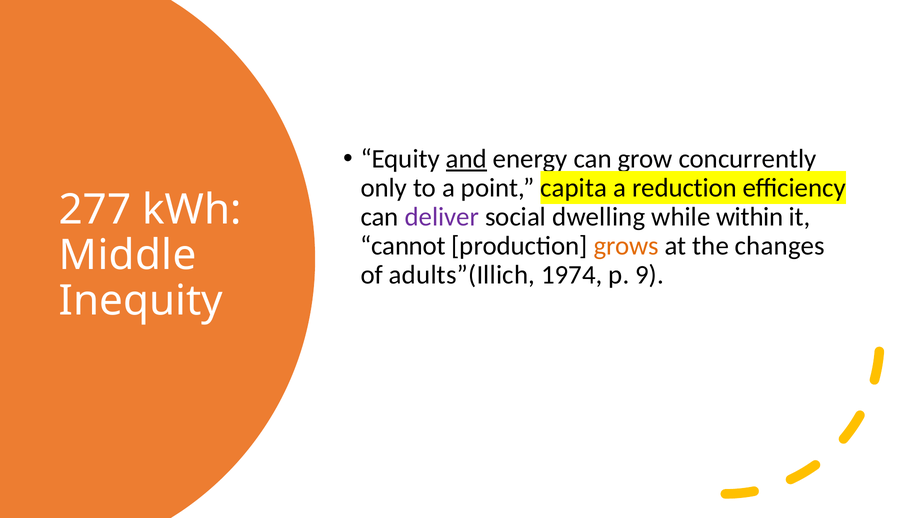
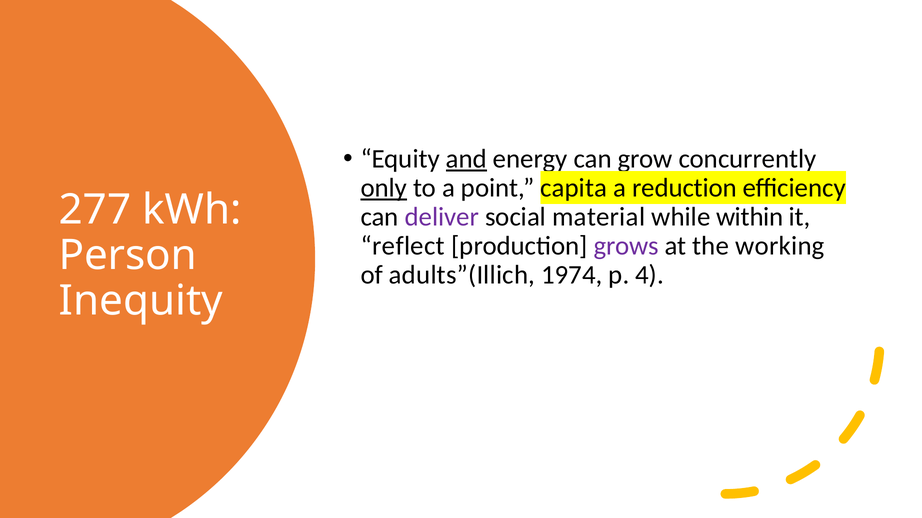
only underline: none -> present (384, 188)
dwelling: dwelling -> material (599, 217)
cannot: cannot -> reflect (403, 246)
grows colour: orange -> purple (626, 246)
changes: changes -> working (780, 246)
Middle: Middle -> Person (128, 256)
9: 9 -> 4 (650, 275)
